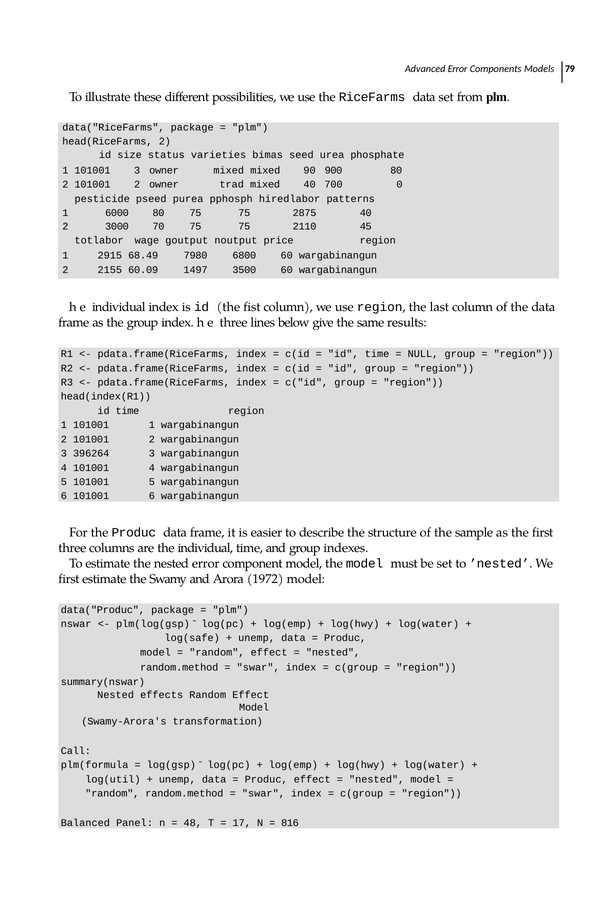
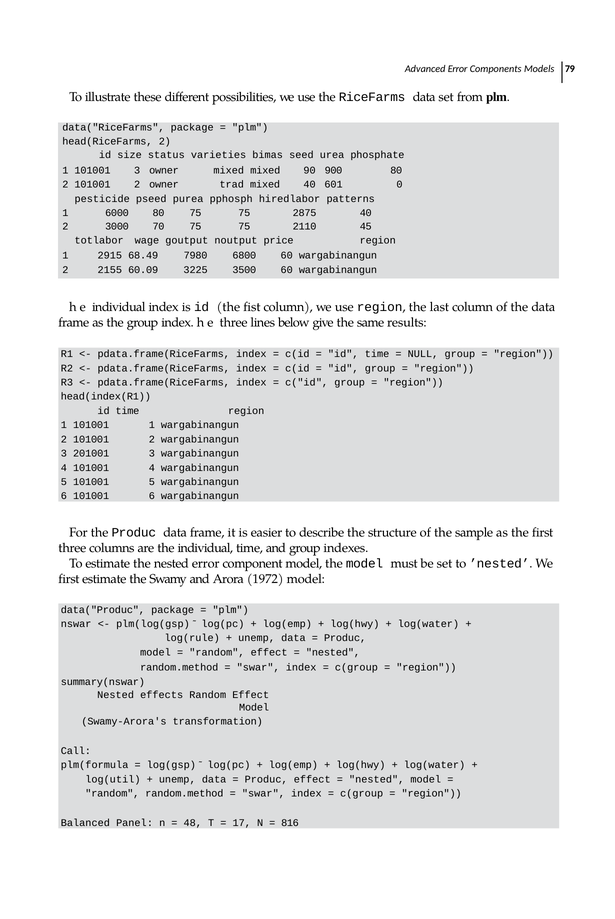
700: 700 -> 601 (334, 184)
1497: 1497 -> 3225 (196, 270)
396264: 396264 -> 201001 (91, 453)
log(safe: log(safe -> log(rule (192, 638)
